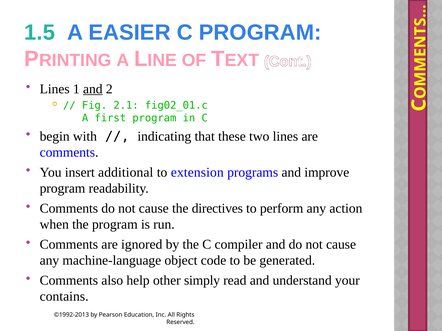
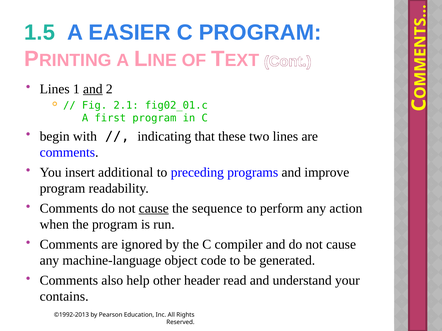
extension: extension -> preceding (197, 173)
cause underline: none -> present (154, 209)
directives: directives -> sequence (217, 209)
simply: simply -> header (202, 281)
